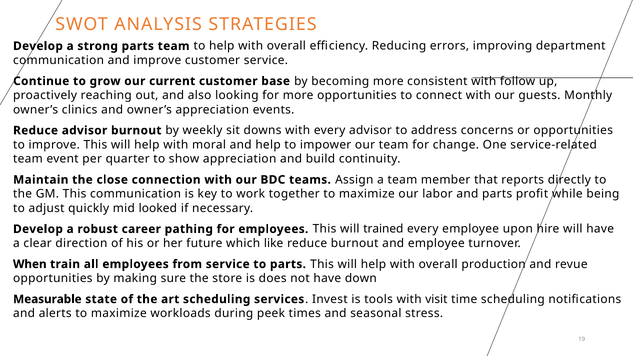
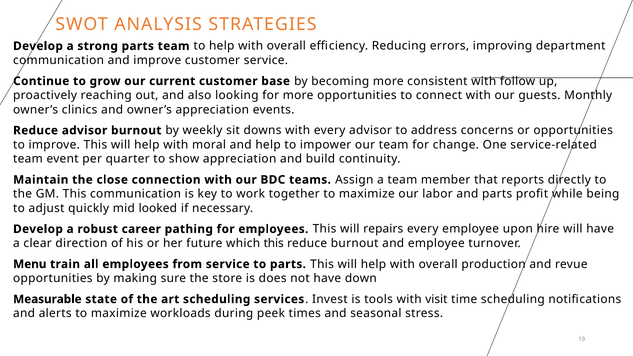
trained: trained -> repairs (383, 229)
which like: like -> this (274, 243)
When: When -> Menu (30, 264)
